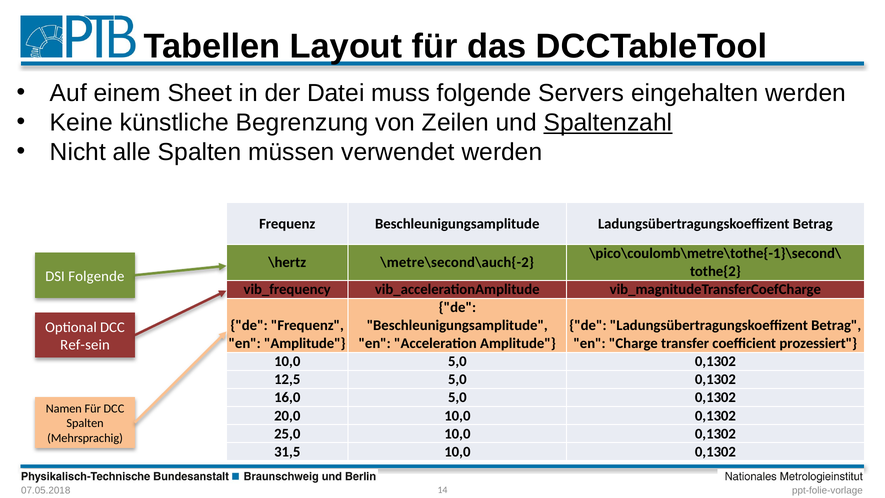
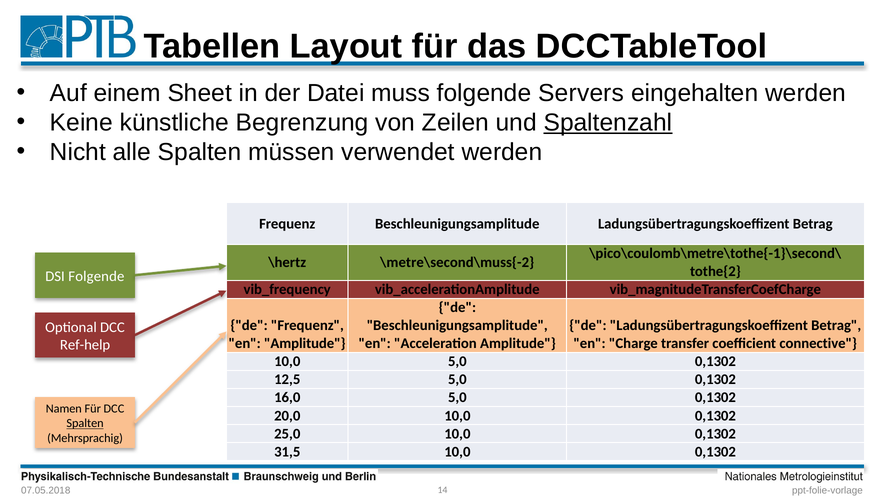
\metre\second\auch{-2: \metre\second\auch{-2 -> \metre\second\muss{-2 (457, 262)
prozessiert: prozessiert -> connective (818, 343)
Ref-sein: Ref-sein -> Ref-help (85, 345)
Spalten underline: none -> present (85, 423)
